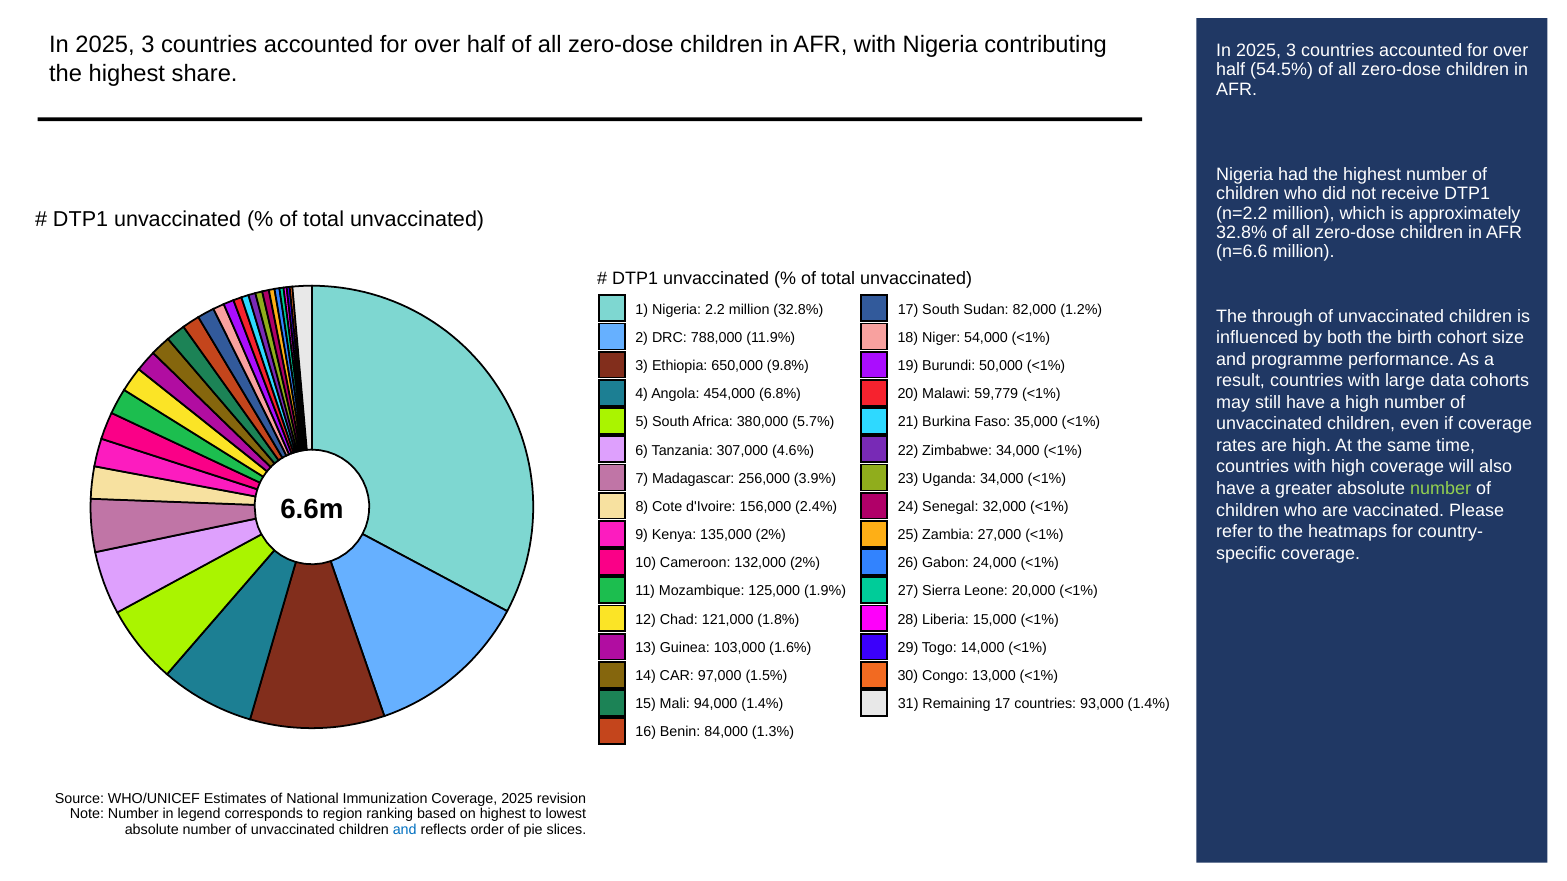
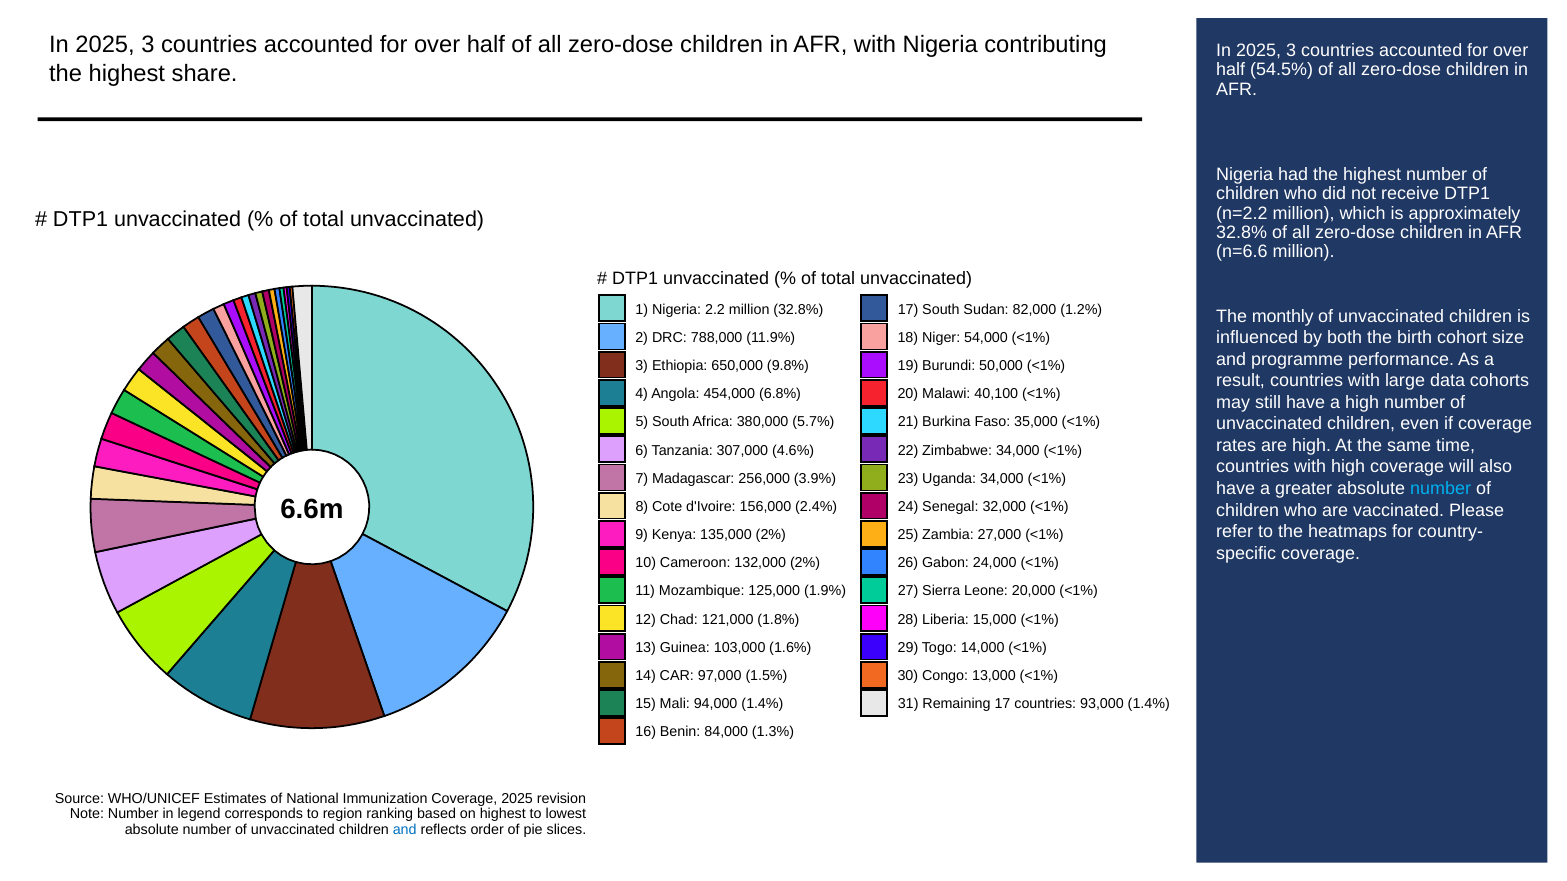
through: through -> monthly (1283, 316)
59,779: 59,779 -> 40,100 (996, 394)
number colour: light green -> light blue (1441, 489)
